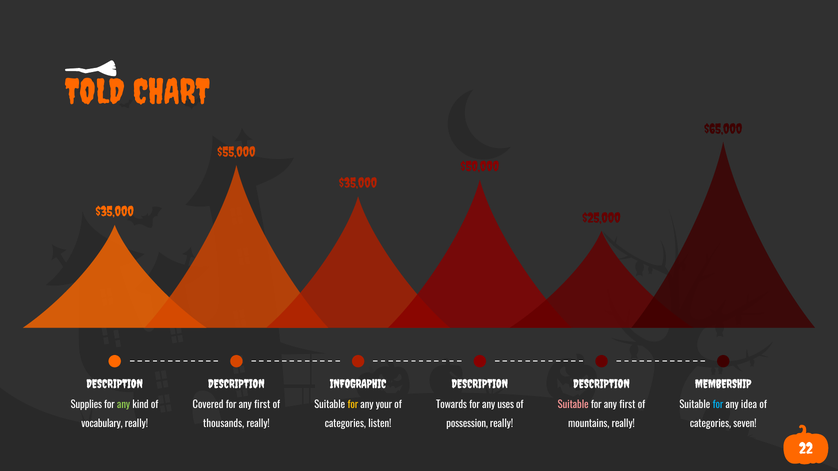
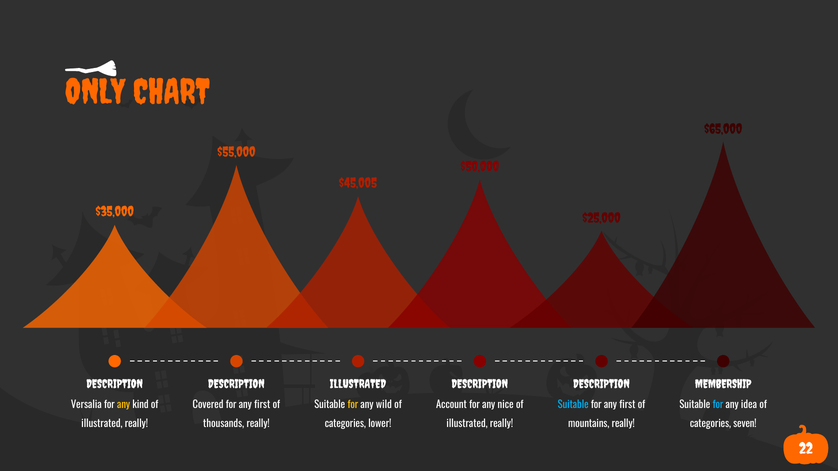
TOLD: TOLD -> ONLY (95, 92)
$35,000: $35,000 -> $45,005 (358, 183)
INFOGRAPHIC: INFOGRAPHIC -> ILLUSTRATED (358, 384)
Supplies: Supplies -> Versalia (86, 405)
any colour: light green -> yellow (124, 405)
your: your -> wild (384, 405)
Towards: Towards -> Account (451, 405)
uses: uses -> nice (506, 405)
Suitable colour: pink -> light blue (573, 405)
vocabulary: vocabulary -> illustrated (102, 424)
listen: listen -> lower (380, 424)
possession: possession -> illustrated (467, 424)
